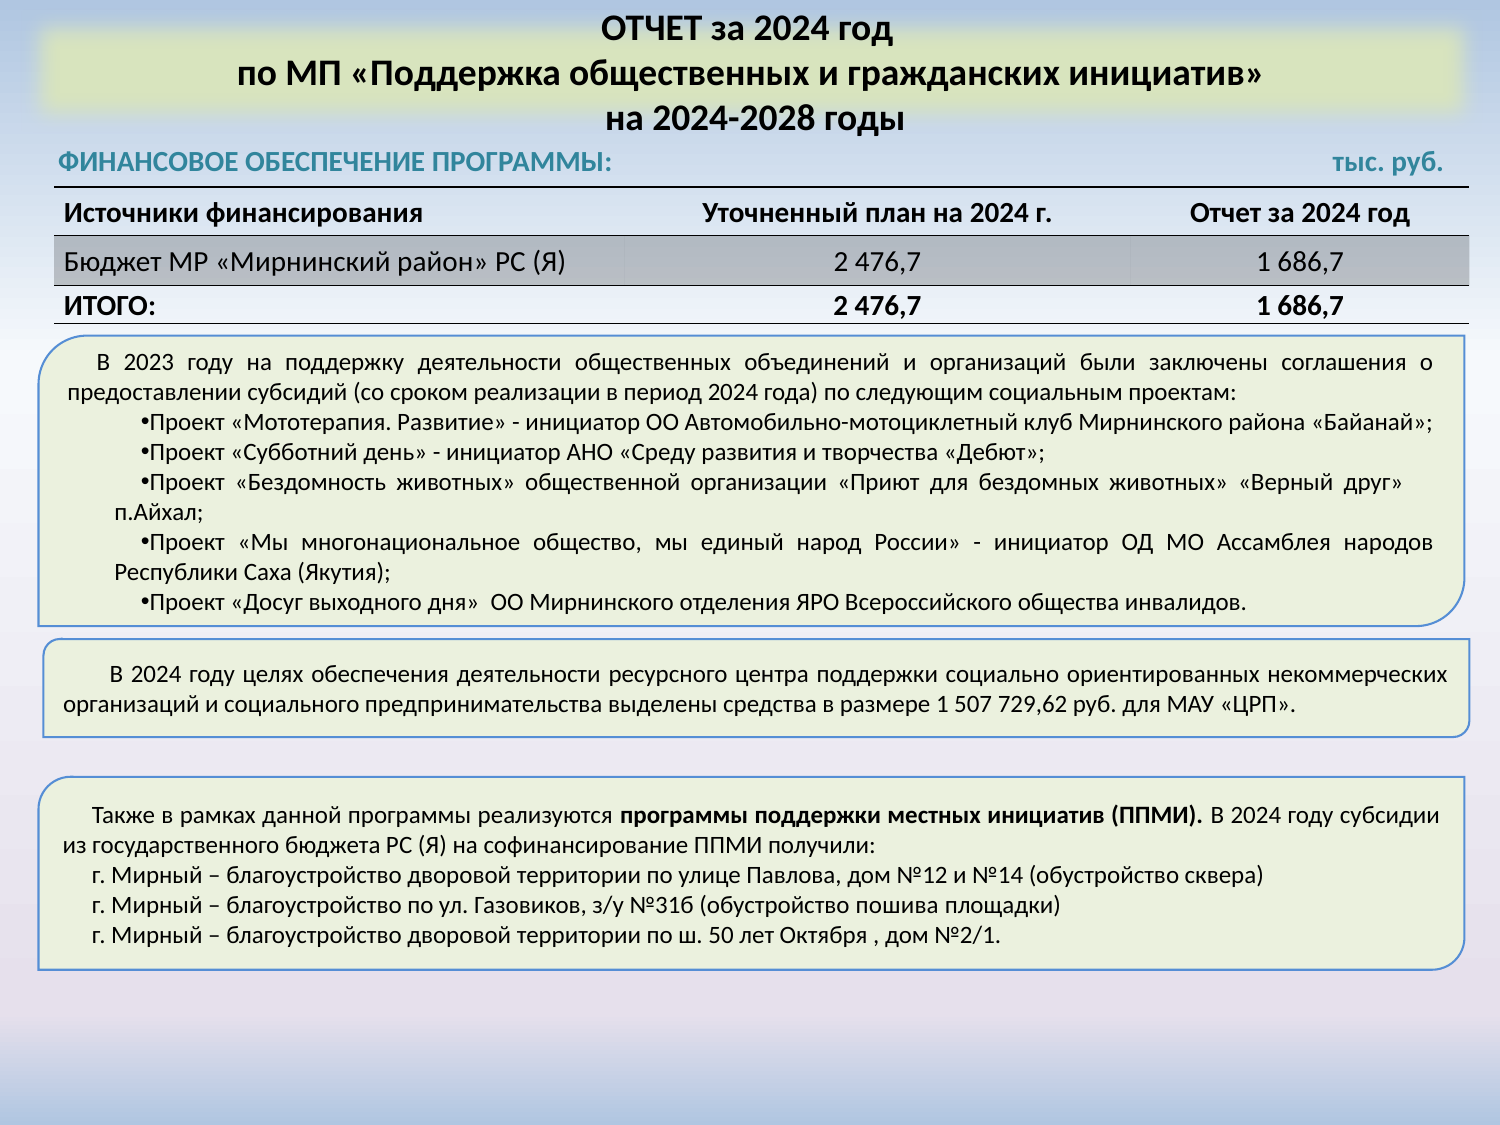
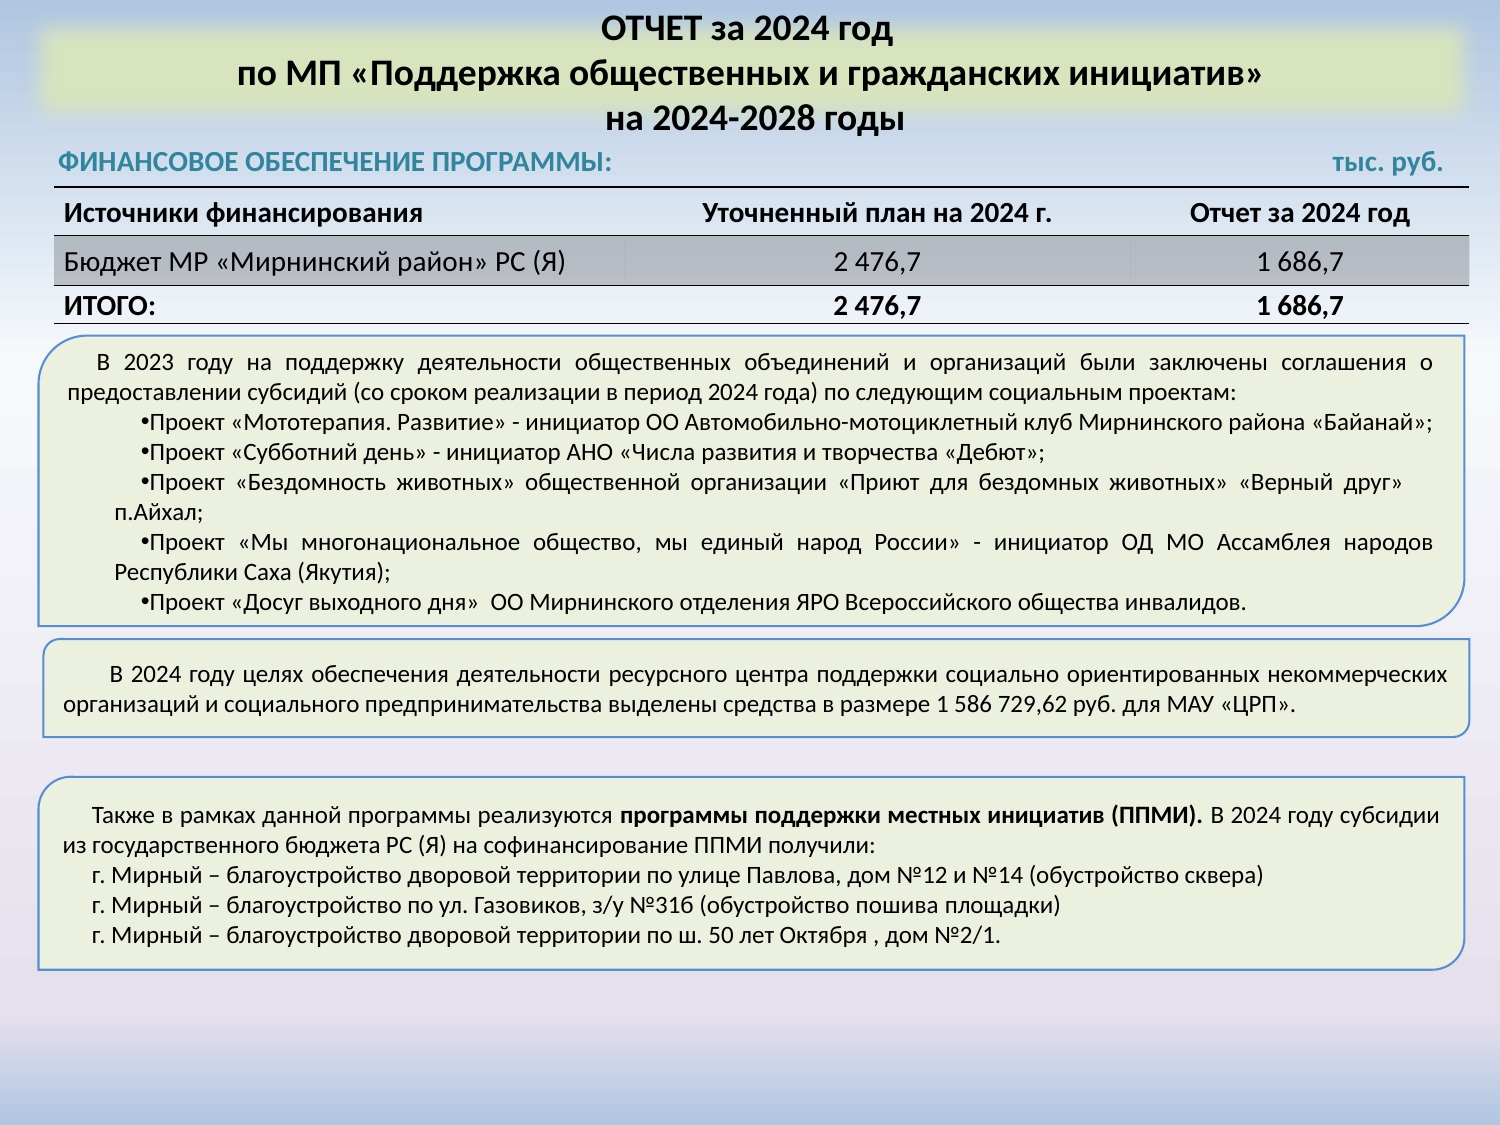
Среду: Среду -> Числа (657, 453)
507: 507 -> 586 (973, 705)
